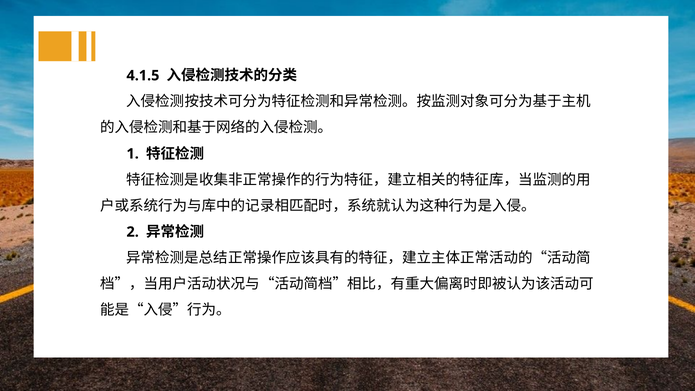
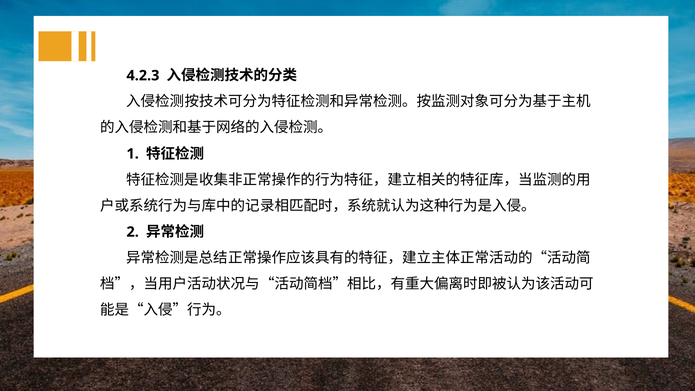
4.1.5: 4.1.5 -> 4.2.3 (143, 76)
